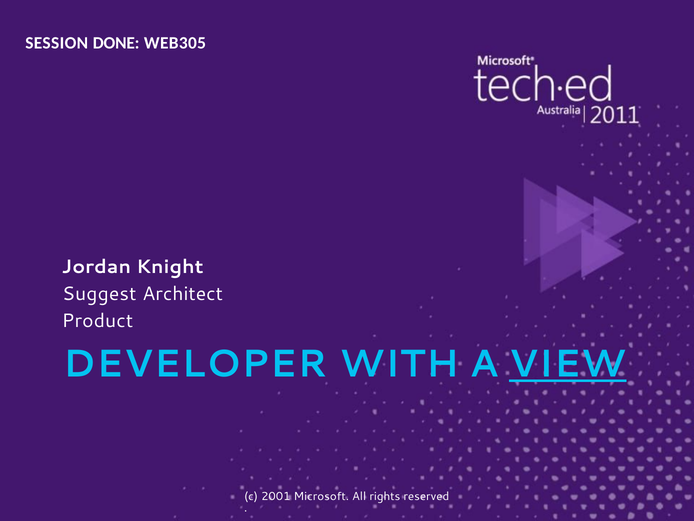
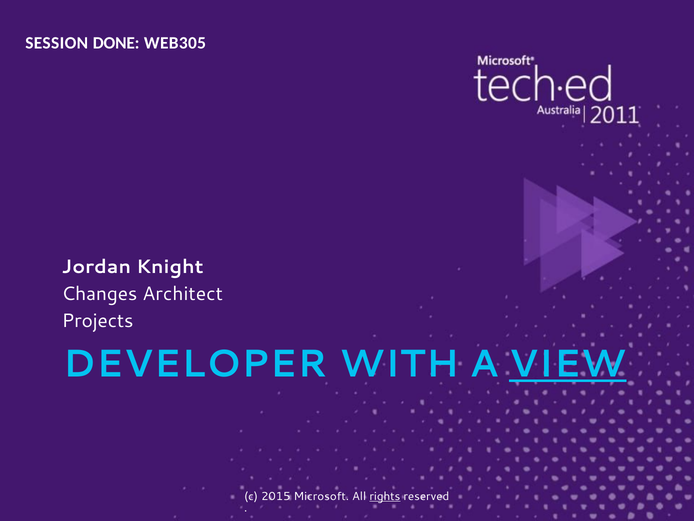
Suggest: Suggest -> Changes (100, 294)
Product: Product -> Projects (98, 321)
2001: 2001 -> 2015 (276, 496)
rights underline: none -> present (385, 496)
